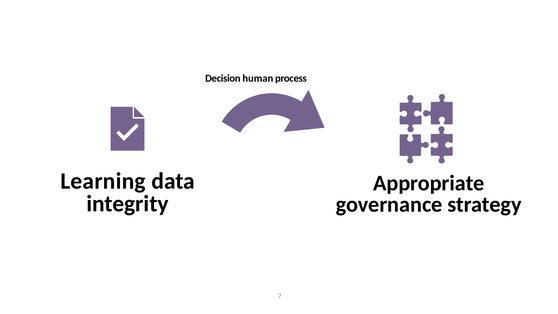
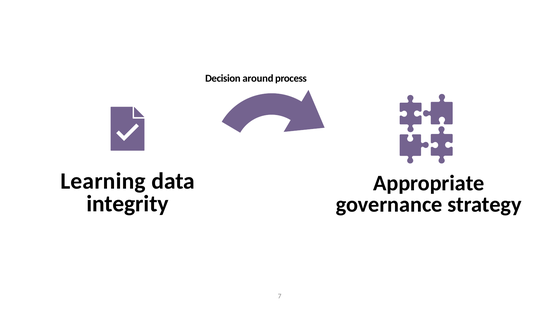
human: human -> around (258, 78)
